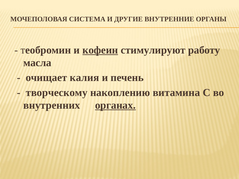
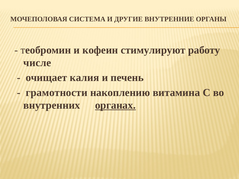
кофеин underline: present -> none (100, 50)
масла: масла -> числе (37, 63)
творческому: творческому -> грамотности (57, 93)
